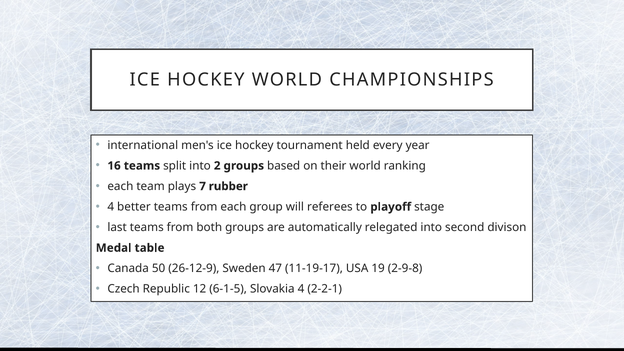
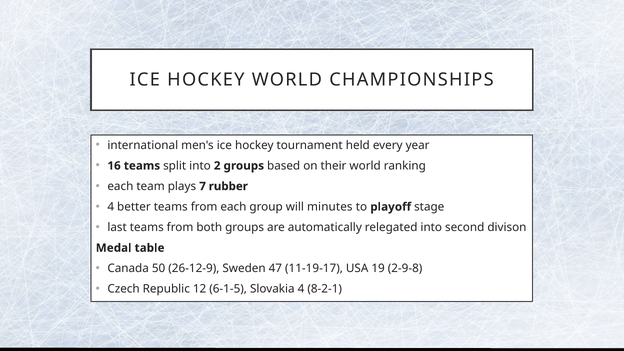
referees: referees -> minutes (330, 207)
2-2-1: 2-2-1 -> 8-2-1 (325, 289)
